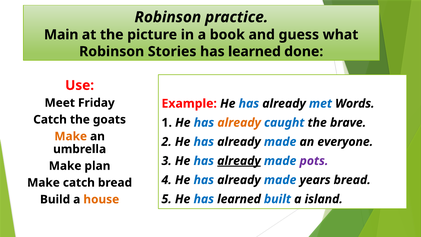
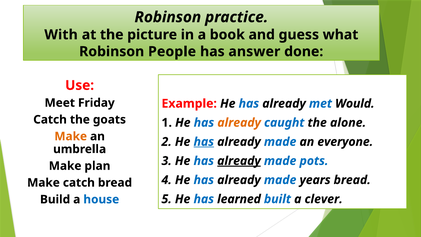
Main: Main -> With (61, 35)
Stories: Stories -> People (172, 52)
learned: learned -> answer (254, 52)
Words: Words -> Would (355, 103)
brave: brave -> alone (348, 123)
has underline: none -> present (204, 142)
pots colour: purple -> blue (314, 161)
island: island -> clever (324, 199)
house colour: orange -> blue (101, 199)
